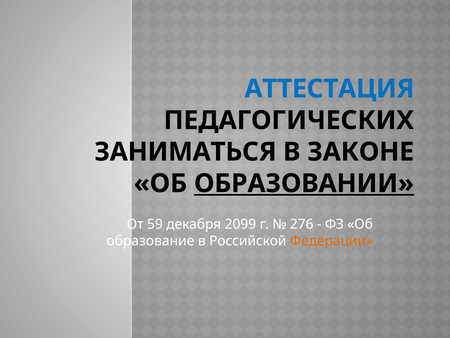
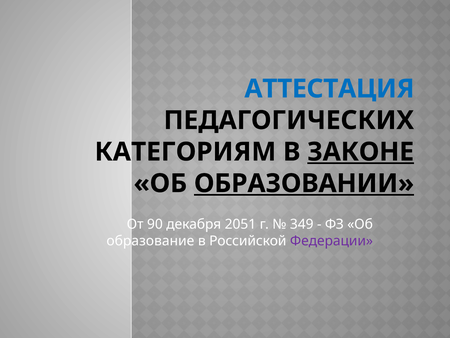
ЗАНИМАТЬСЯ: ЗАНИМАТЬСЯ -> КАТЕГОРИЯМ (185, 152)
ЗАКОНЕ underline: none -> present (361, 152)
59: 59 -> 90 (155, 224)
2099: 2099 -> 2051 (240, 224)
276: 276 -> 349 (302, 224)
Федерации colour: orange -> purple (331, 240)
